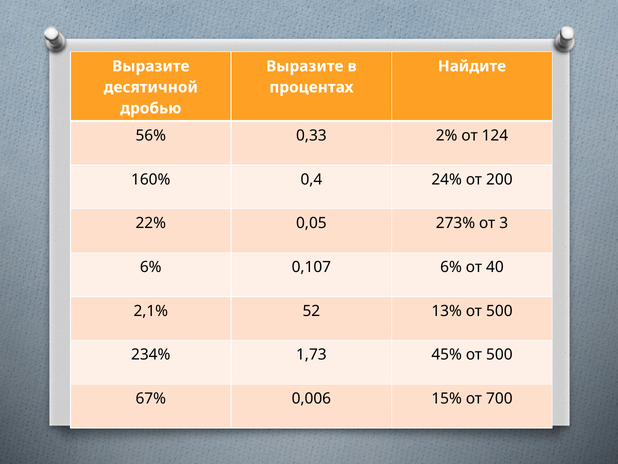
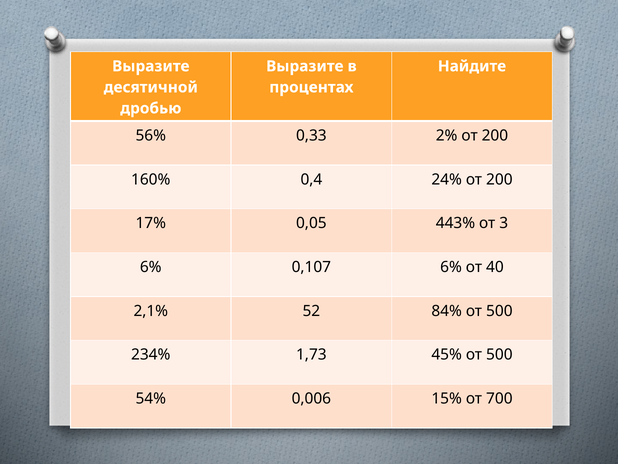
2% от 124: 124 -> 200 (495, 135)
22%: 22% -> 17% (151, 223)
273%: 273% -> 443% (455, 223)
13%: 13% -> 84% (447, 311)
67%: 67% -> 54% (151, 398)
